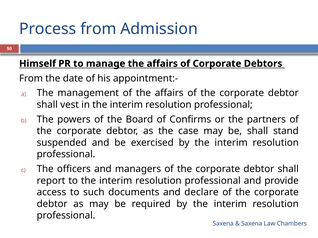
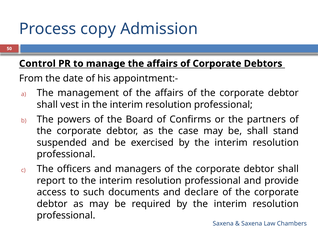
Process from: from -> copy (98, 29)
Himself: Himself -> Control (37, 64)
